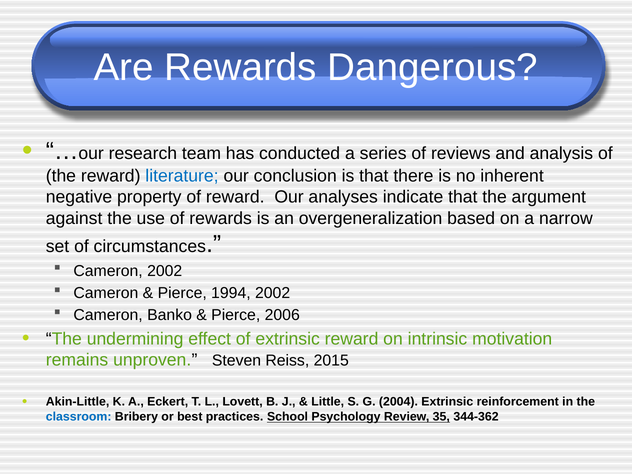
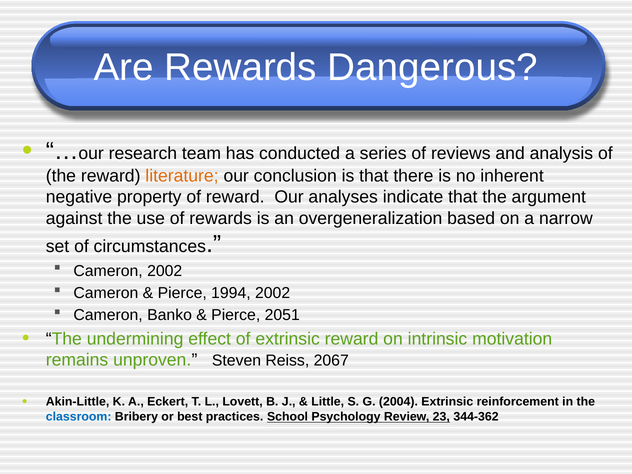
literature colour: blue -> orange (182, 176)
2006: 2006 -> 2051 (282, 315)
2015: 2015 -> 2067 (331, 360)
35: 35 -> 23 (441, 417)
